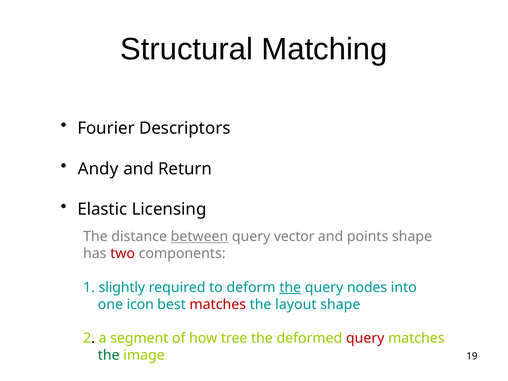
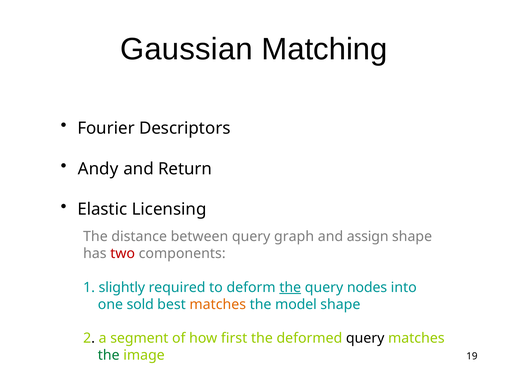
Structural: Structural -> Gaussian (186, 49)
between underline: present -> none (199, 237)
vector: vector -> graph (294, 237)
points: points -> assign (368, 237)
icon: icon -> sold (140, 304)
matches colour: red -> orange (218, 304)
layout: layout -> model (296, 304)
tree: tree -> first (234, 338)
query colour: red -> black (365, 338)
